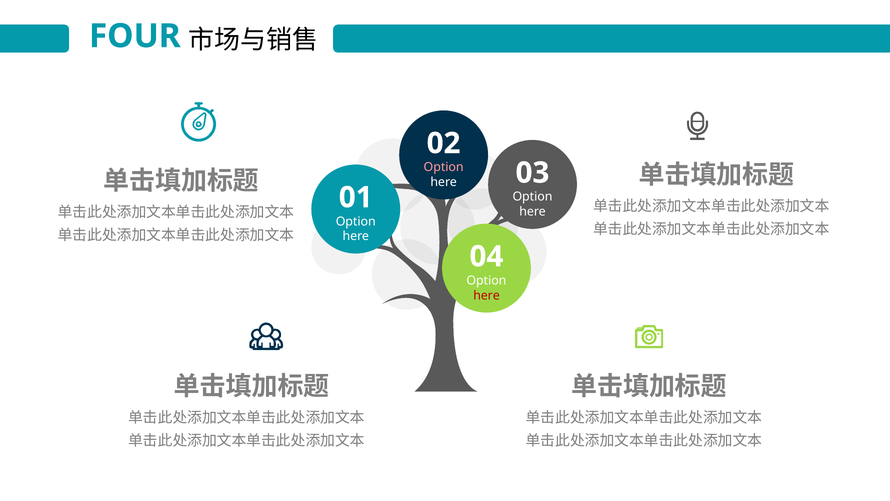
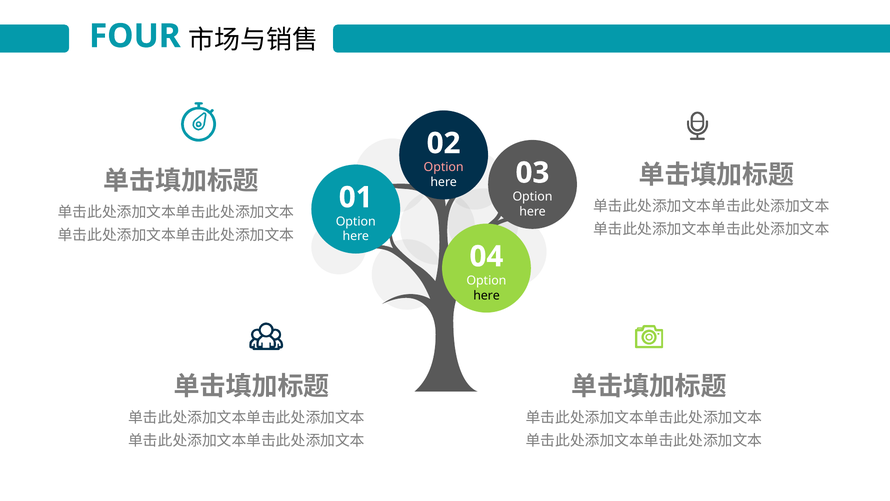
here colour: red -> black (487, 295)
